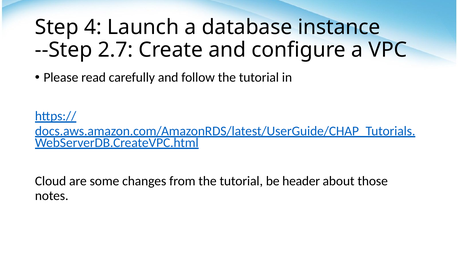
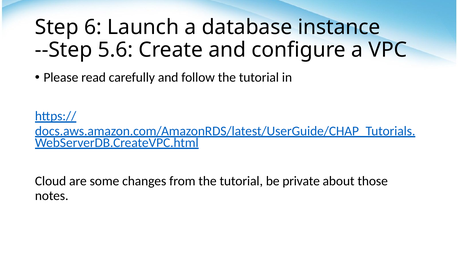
4: 4 -> 6 (93, 27)
2.7: 2.7 -> 5.6 (115, 50)
header: header -> private (301, 181)
